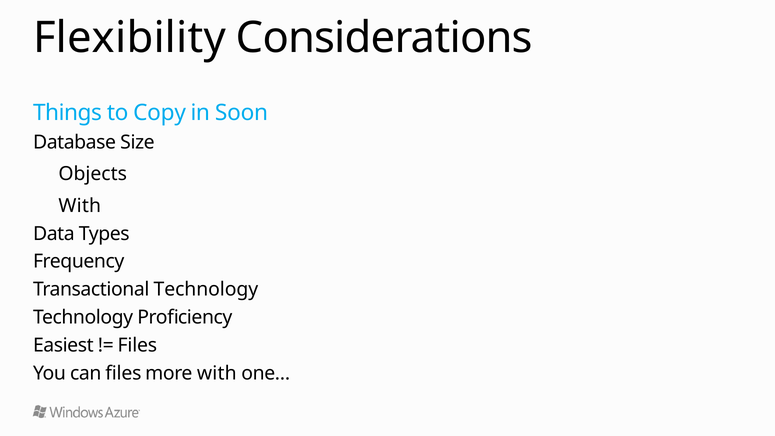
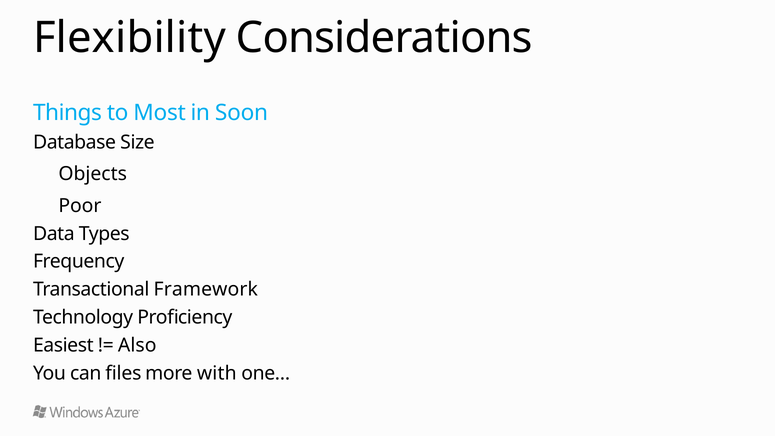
Copy: Copy -> Most (160, 113)
With: With -> Poor (80, 206)
Transactional Technology: Technology -> Framework (206, 290)
Files: Files -> Also (137, 345)
